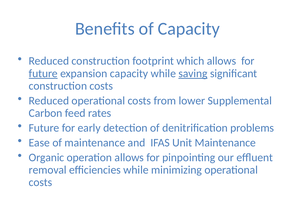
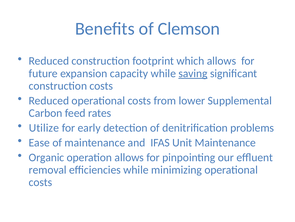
of Capacity: Capacity -> Clemson (189, 29)
future underline: present -> none (43, 73)
Future: Future -> Utilize (44, 127)
